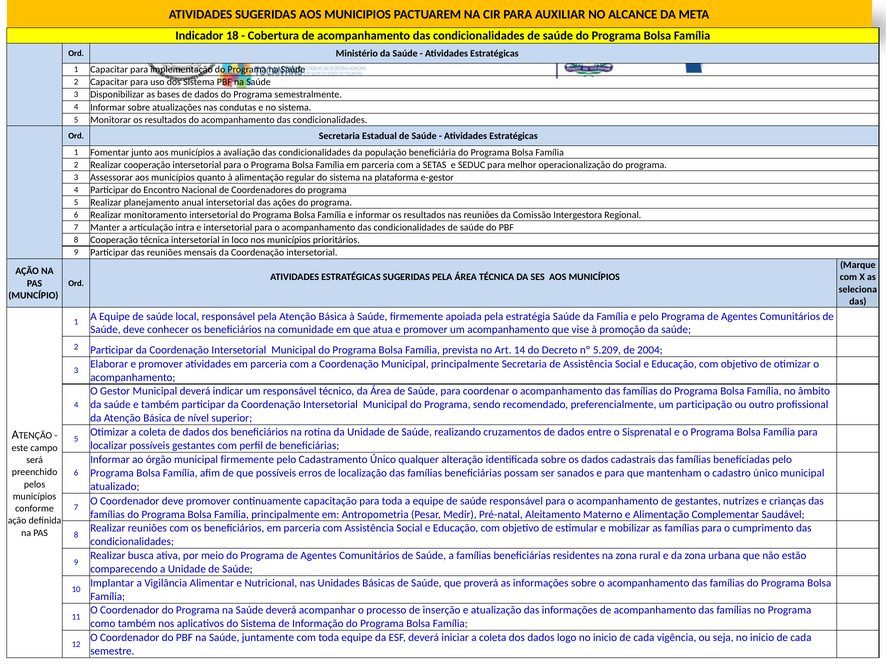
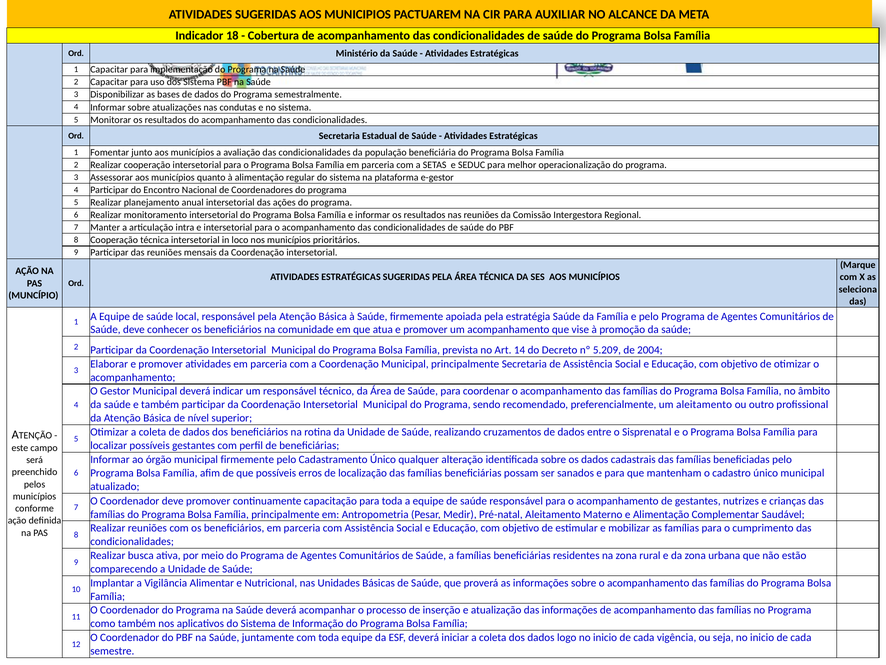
um participação: participação -> aleitamento (704, 404)
